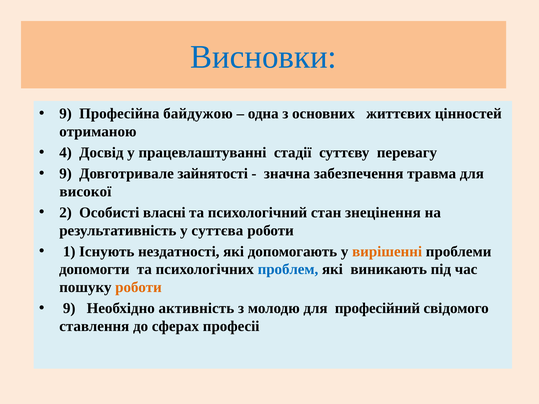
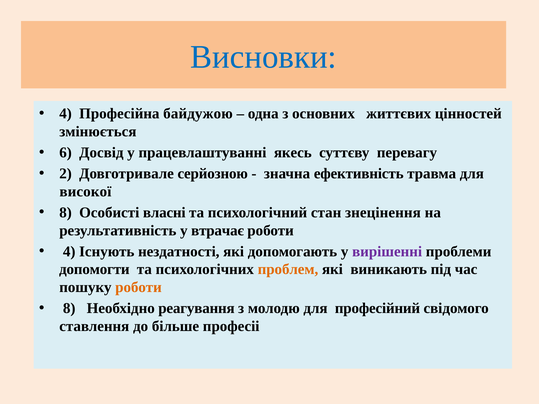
9: 9 -> 4 (66, 114)
отриманою: отриманою -> змінюється (98, 132)
4: 4 -> 6 (66, 153)
стадії: стадії -> якесь (293, 153)
9: 9 -> 2 (66, 174)
зайнятості: зайнятості -> серйозною (213, 174)
забезпечення: забезпечення -> ефективність (359, 174)
2: 2 -> 8 (66, 213)
суттєва: суттєва -> втрачає (218, 231)
1: 1 -> 4 (69, 252)
вирішенні colour: orange -> purple (387, 252)
проблем colour: blue -> orange (288, 270)
9: 9 -> 8 (69, 308)
активність: активність -> реагування (196, 308)
сферах: сферах -> більше (175, 326)
